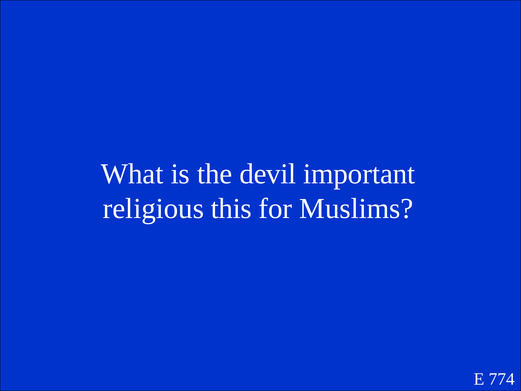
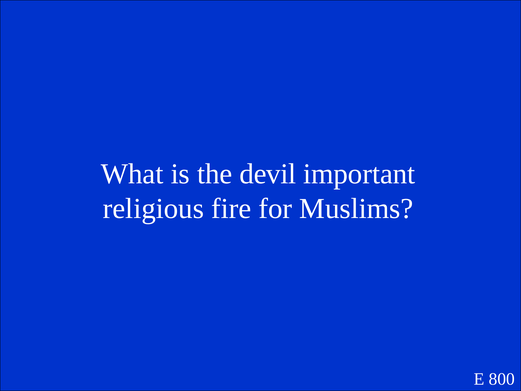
this: this -> fire (231, 209)
774: 774 -> 800 (502, 379)
